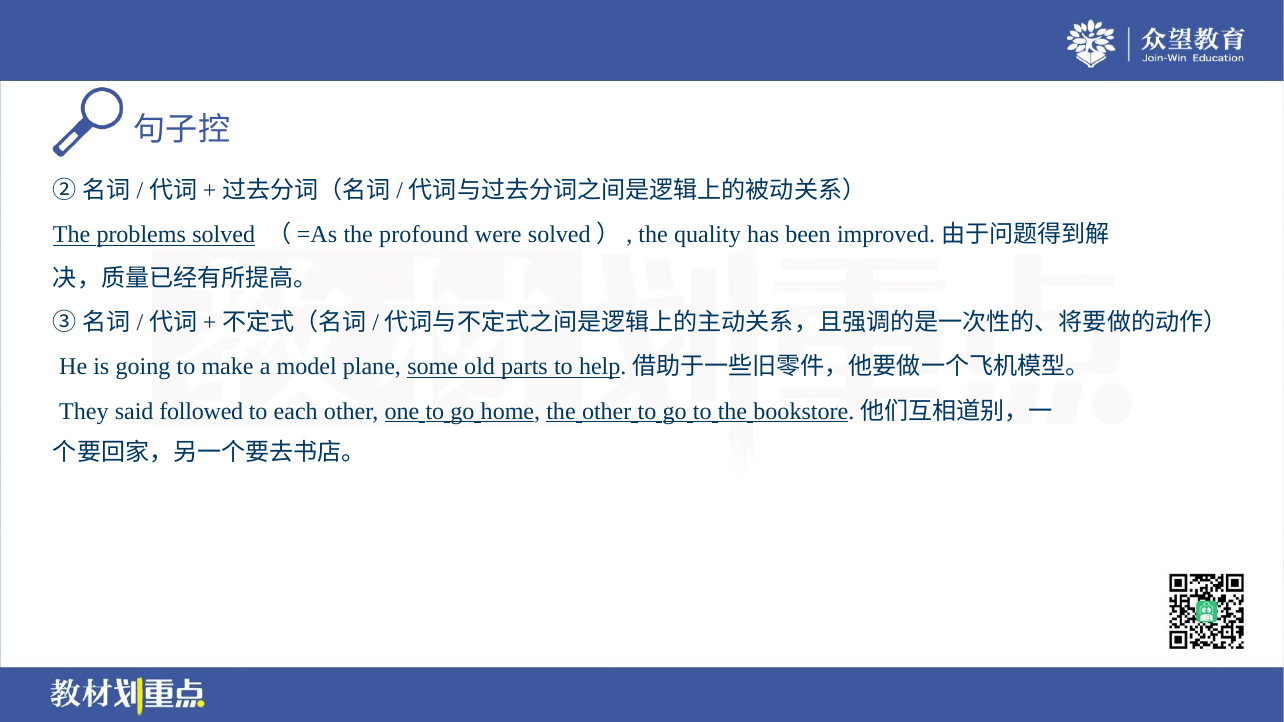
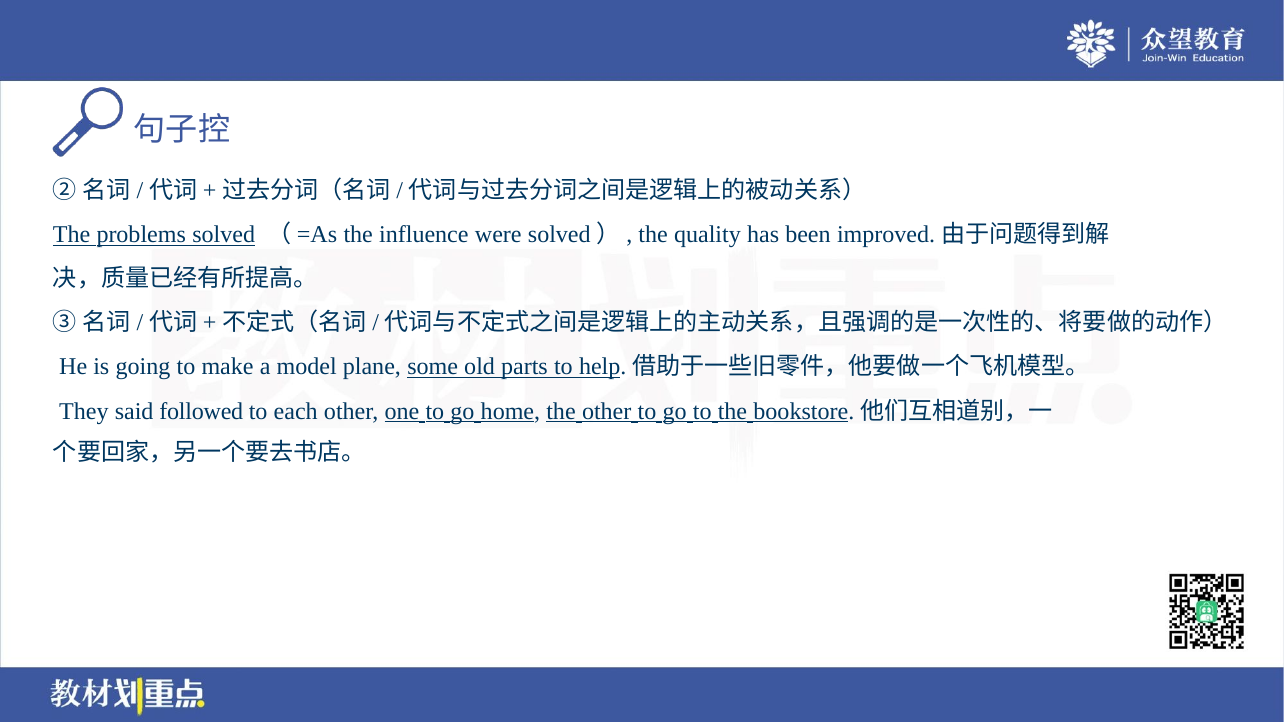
profound: profound -> influence (424, 235)
